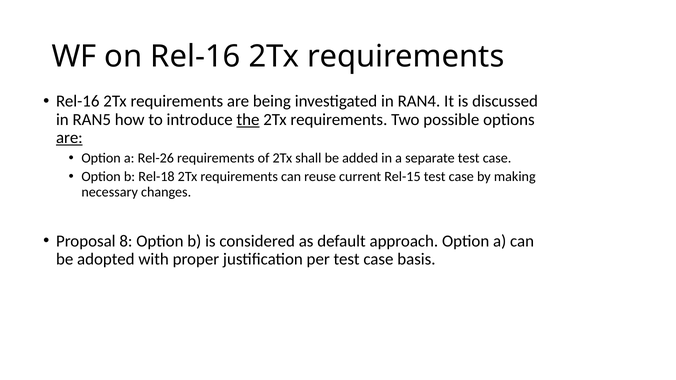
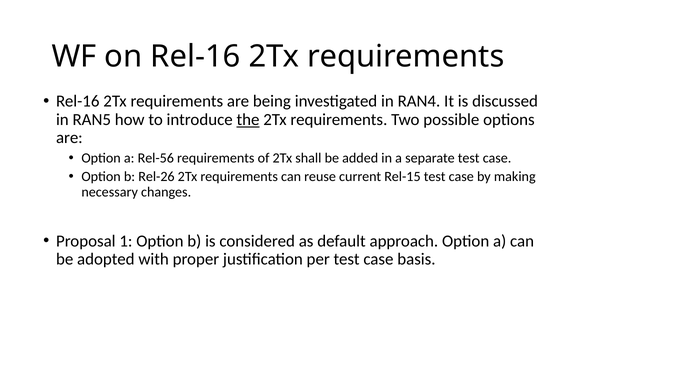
are underline: present -> none (69, 138)
Rel-26: Rel-26 -> Rel-56 (156, 158)
Rel-18: Rel-18 -> Rel-26 (156, 177)
8: 8 -> 1 (126, 241)
